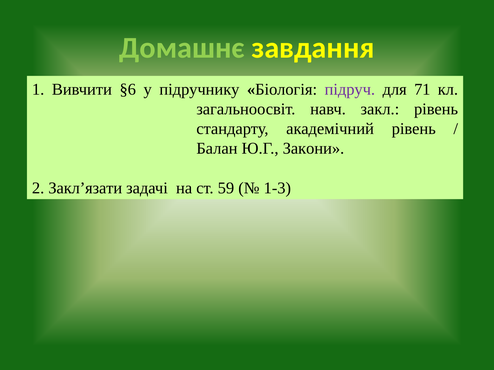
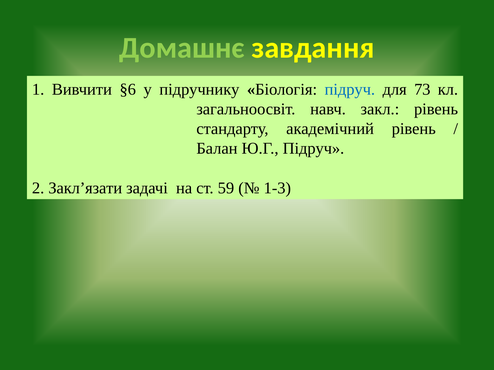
підруч colour: purple -> blue (350, 89)
71: 71 -> 73 (422, 89)
Ю.Г Закони: Закони -> Підруч (313, 149)
